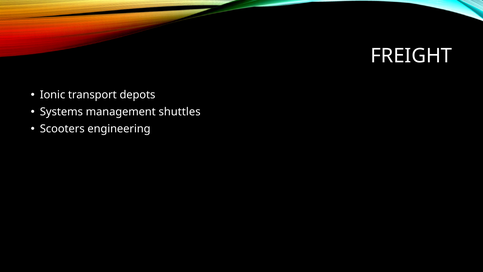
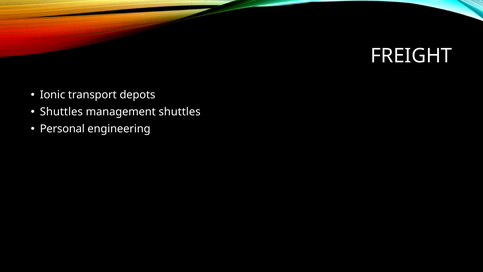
Systems: Systems -> Shuttles (61, 112)
Scooters: Scooters -> Personal (62, 129)
